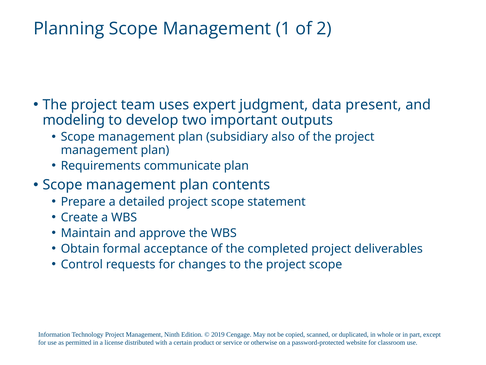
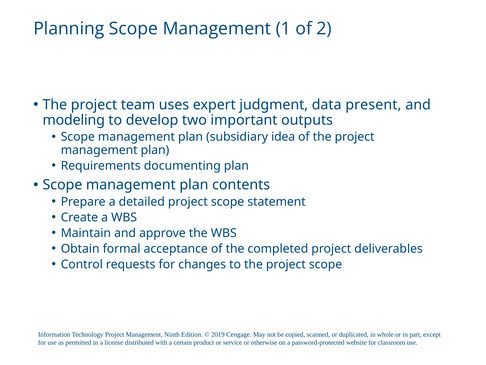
also: also -> idea (283, 137)
communicate: communicate -> documenting (182, 165)
